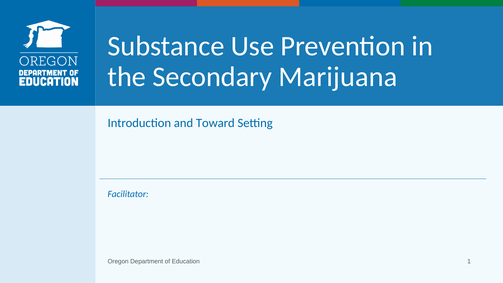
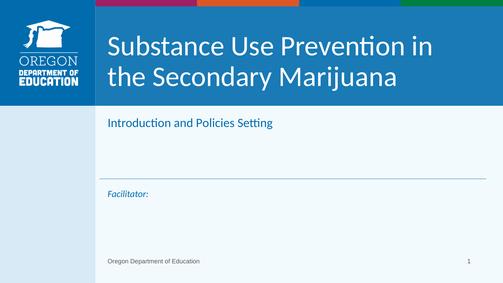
Toward: Toward -> Policies (215, 123)
